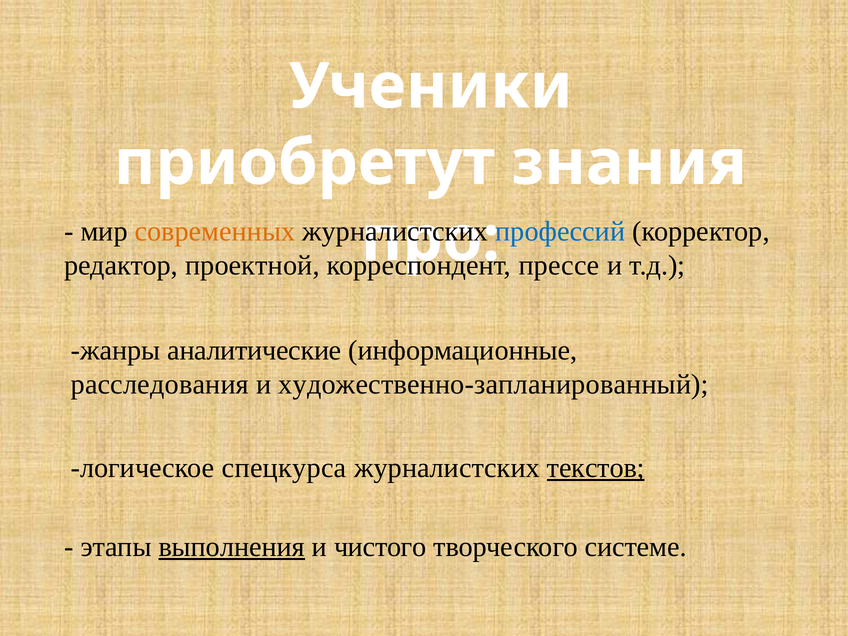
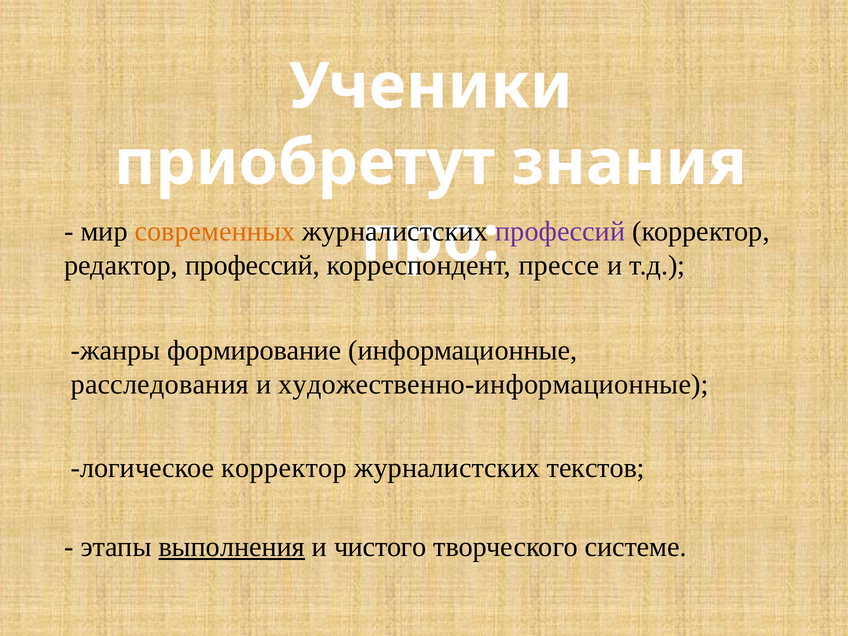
профессий colour: blue -> purple (560, 231)
редактор проектной: проектной -> профессий (252, 265)
аналитические: аналитические -> формирование (254, 350)
художественно-запланированный: художественно-запланированный -> художественно-информационные (494, 384)
логическое спецкурса: спецкурса -> корректор (284, 468)
текстов underline: present -> none (596, 468)
